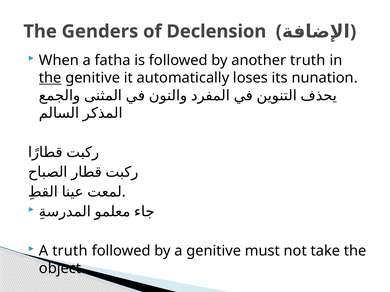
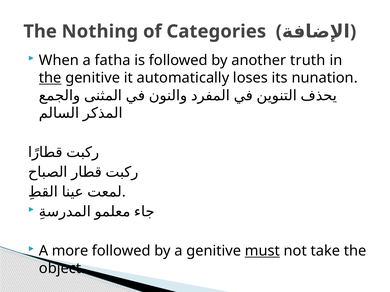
Genders: Genders -> Nothing (100, 32)
Declension: Declension -> Categories (216, 32)
A truth: truth -> more (70, 251)
must underline: none -> present (262, 251)
